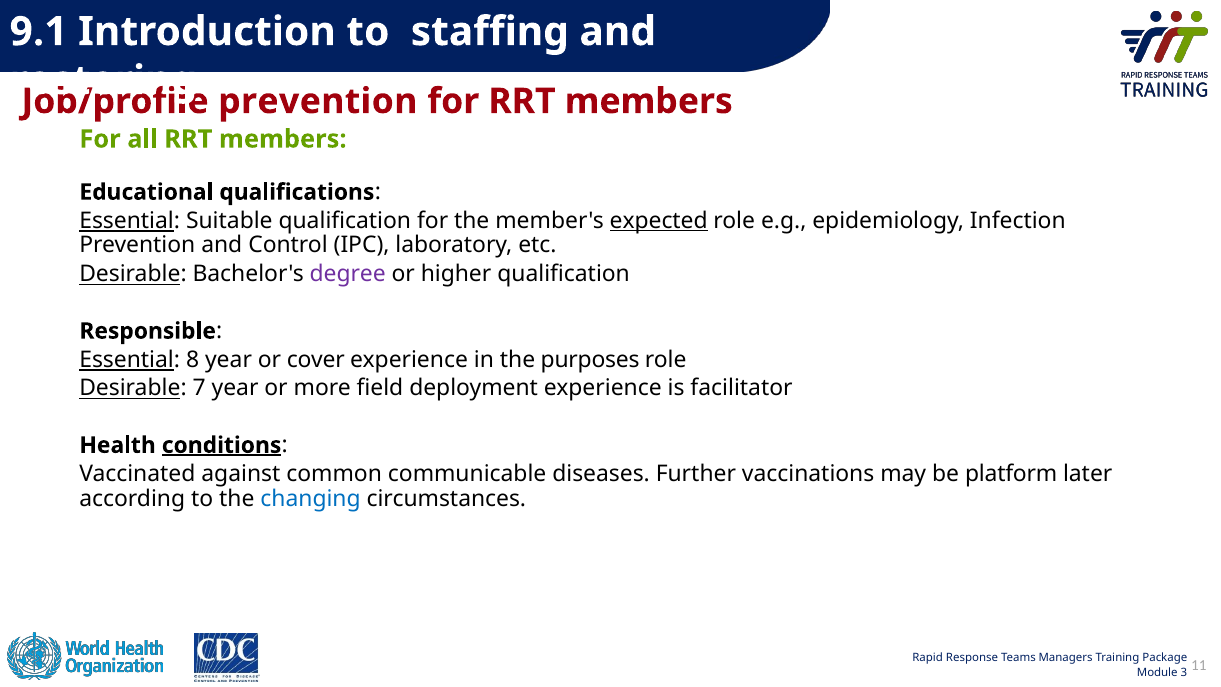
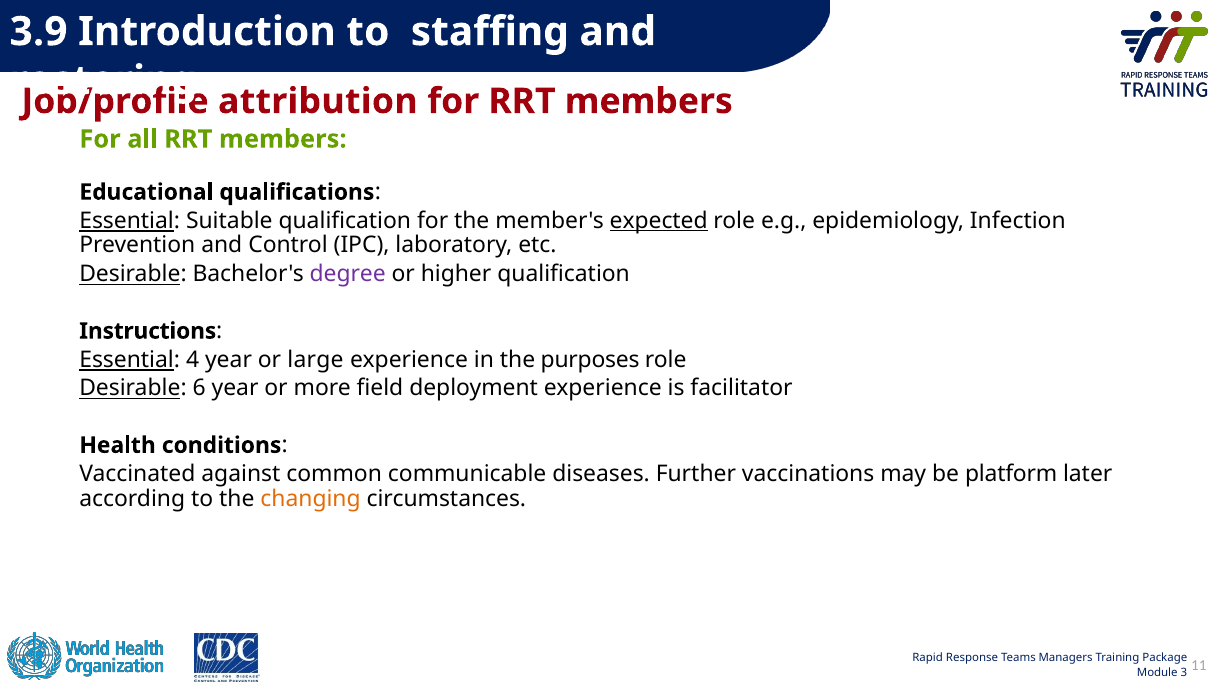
9.1: 9.1 -> 3.9 (39, 32)
prevention: prevention -> attribution (318, 101)
Responsible: Responsible -> Instructions (148, 331)
8: 8 -> 4 (193, 360)
cover: cover -> large (316, 360)
7: 7 -> 6 (199, 388)
conditions underline: present -> none (222, 445)
changing colour: blue -> orange (311, 498)
